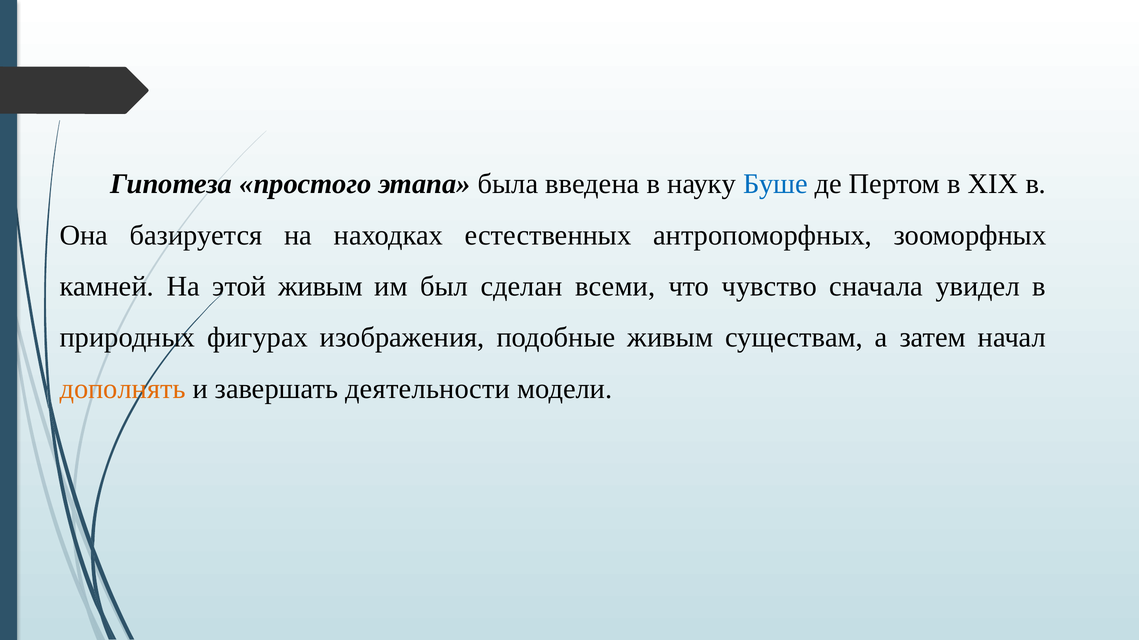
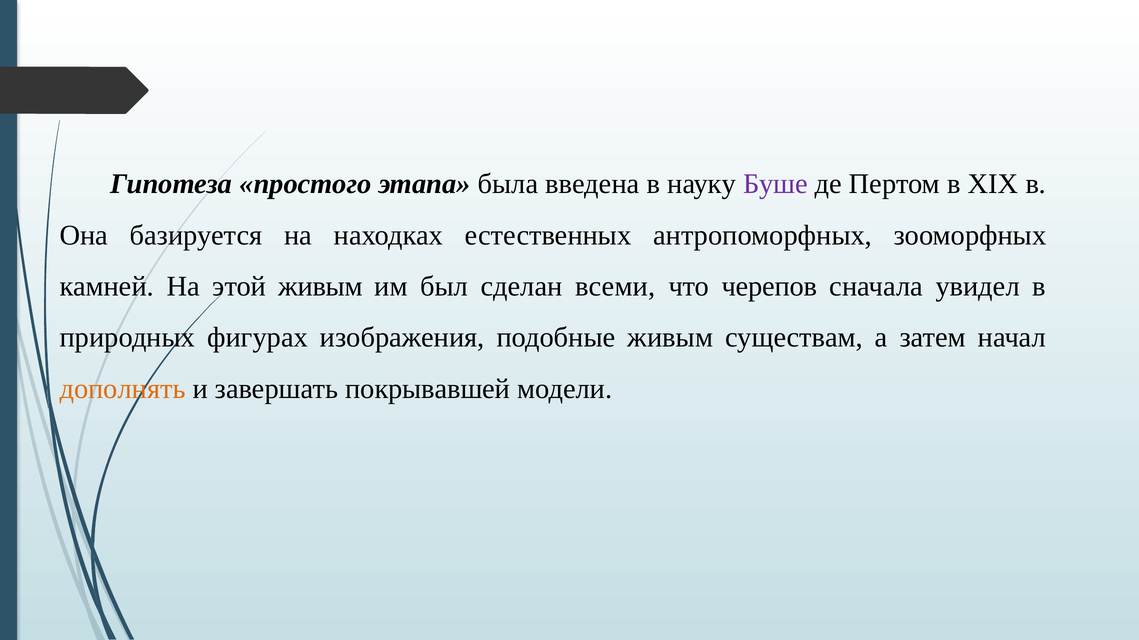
Буше colour: blue -> purple (775, 184)
чувство: чувство -> черепов (769, 287)
деятельности: деятельности -> покрывавшей (428, 389)
